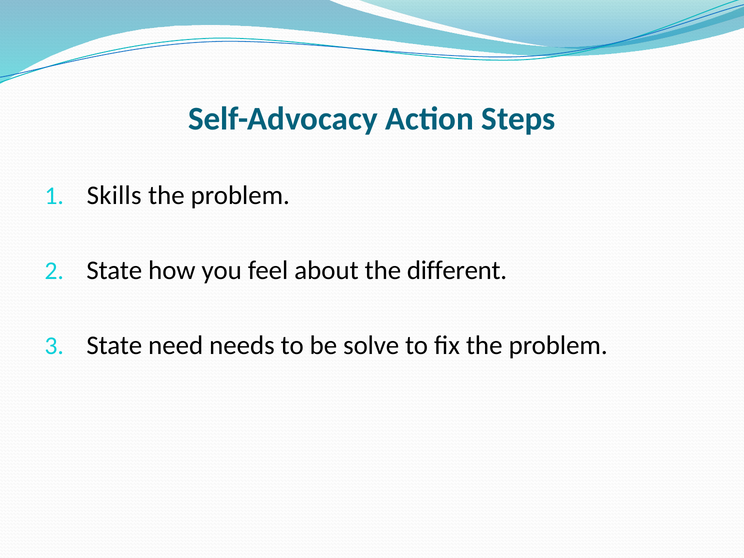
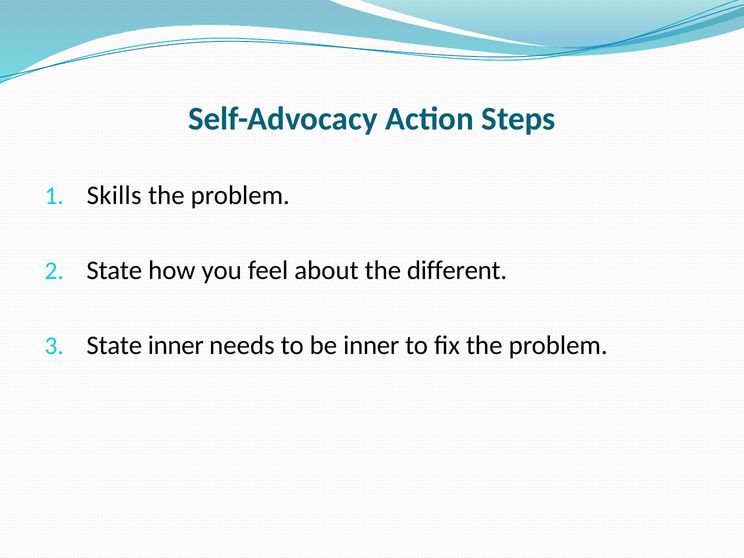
State need: need -> inner (176, 346)
be solve: solve -> inner (371, 346)
